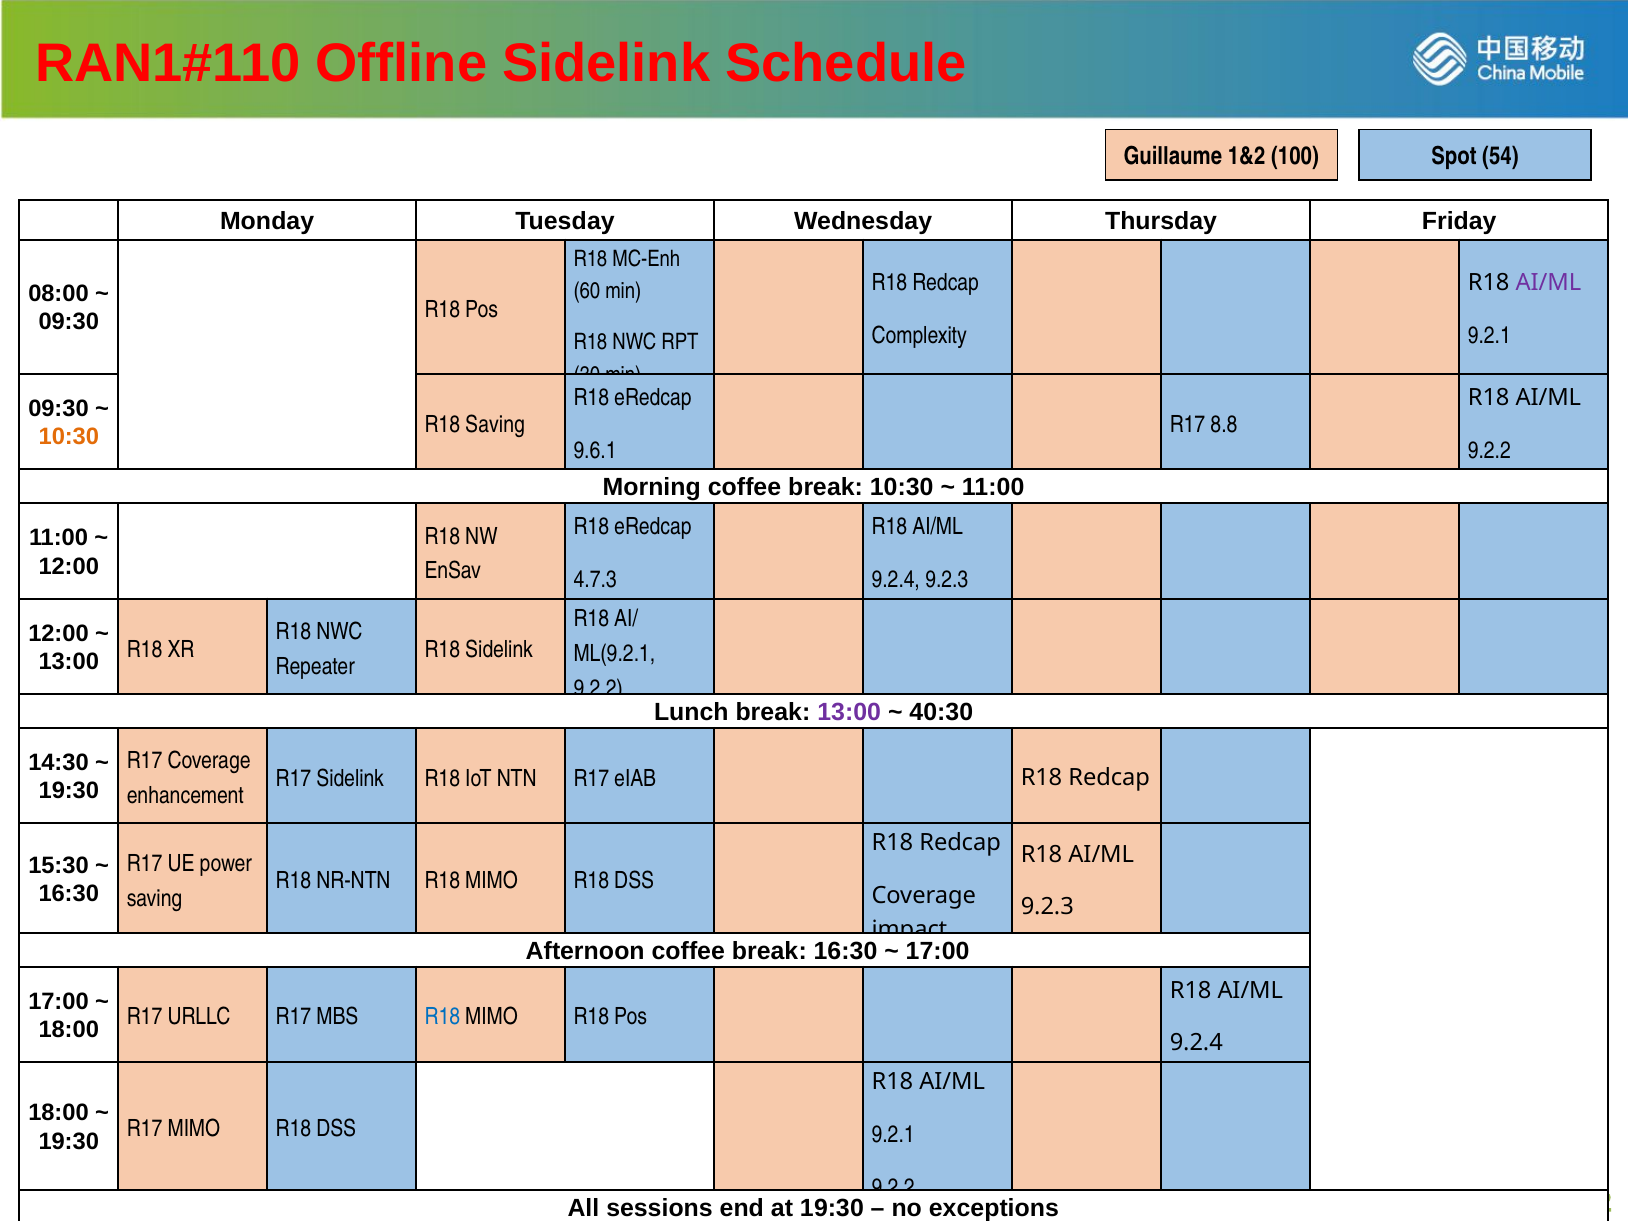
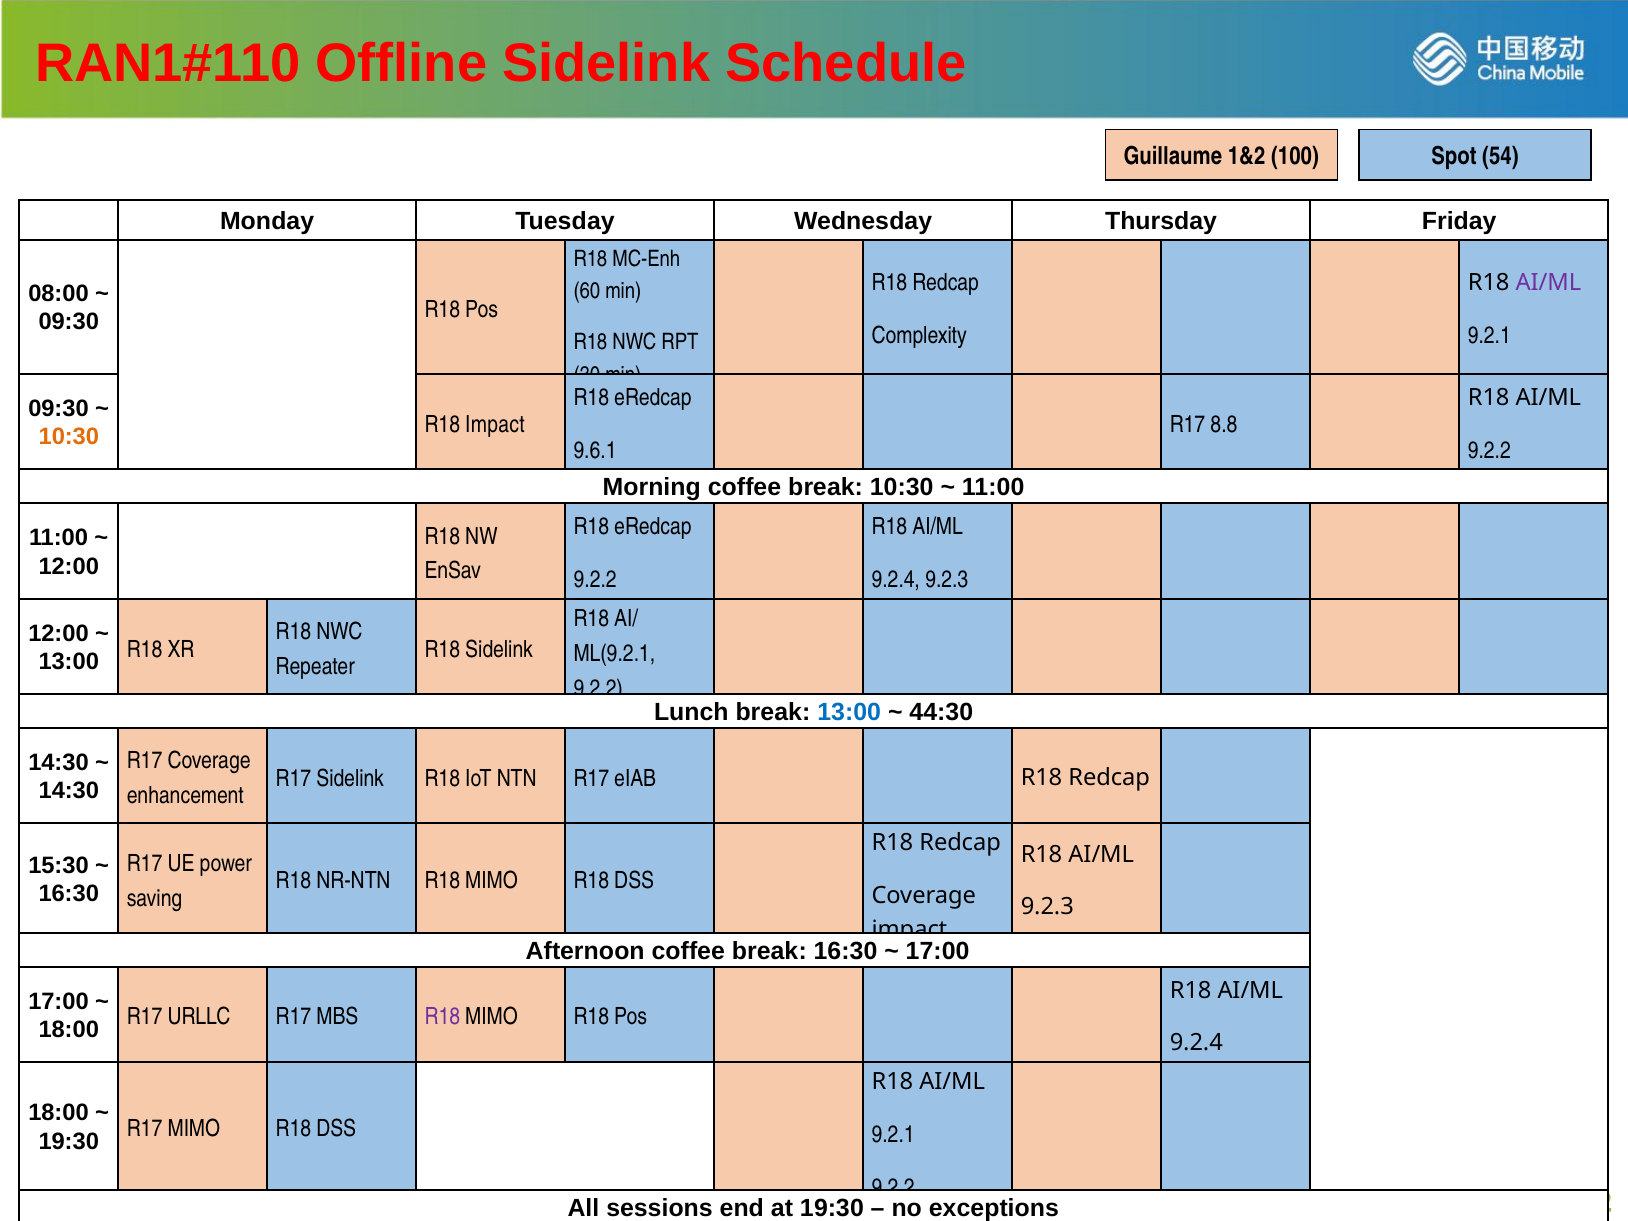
R18 Saving: Saving -> Impact (495, 424)
4.7.3: 4.7.3 -> 9.2.2 (595, 580)
13:00 colour: purple -> blue (849, 712)
40:30: 40:30 -> 44:30 (941, 712)
19:30: 19:30 -> 14:30 (69, 791)
R18 colour: blue -> purple (442, 1017)
